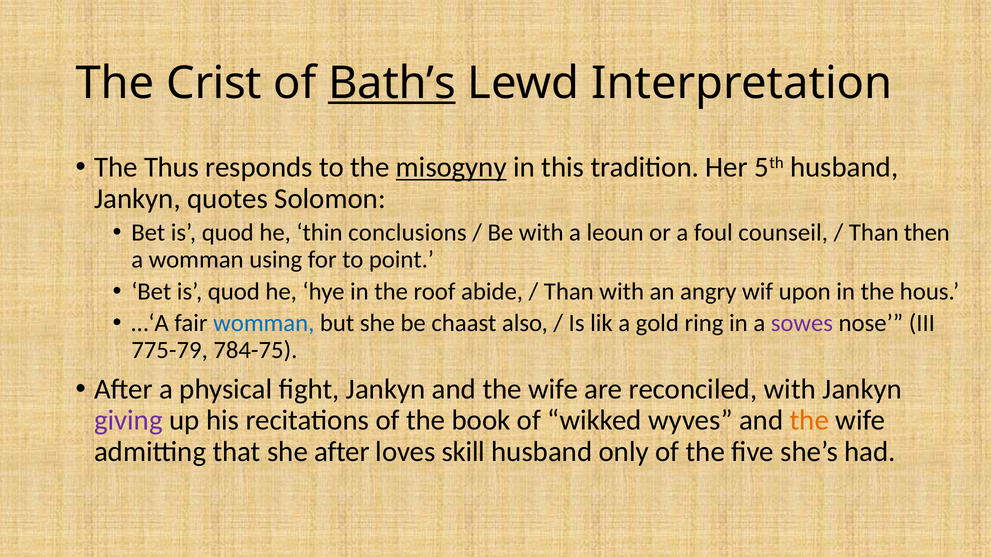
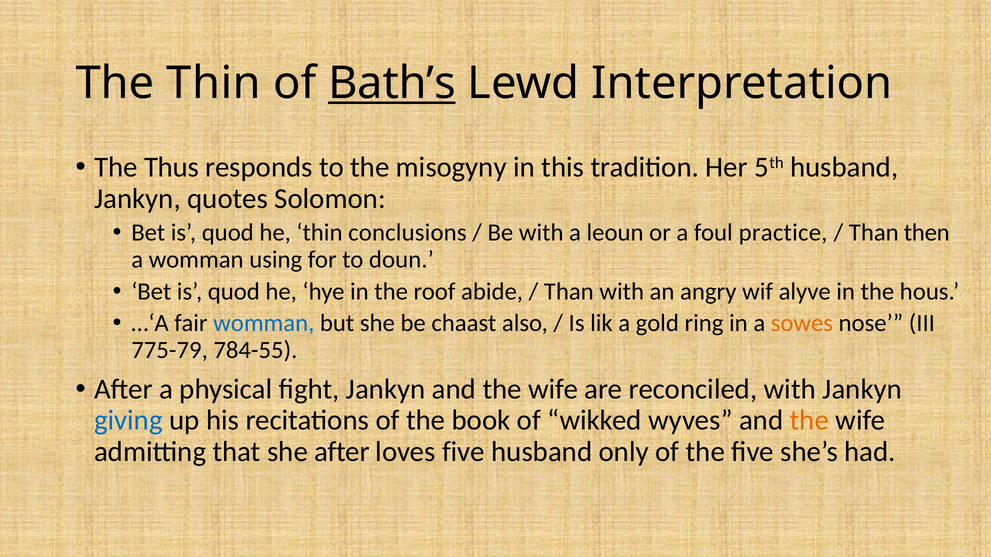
The Crist: Crist -> Thin (214, 83)
misogyny underline: present -> none (451, 168)
counseil: counseil -> practice (783, 233)
point: point -> doun (401, 260)
upon: upon -> alyve (805, 292)
sowes colour: purple -> orange (802, 323)
784-75: 784-75 -> 784-55 (255, 350)
giving colour: purple -> blue (128, 421)
loves skill: skill -> five (463, 452)
